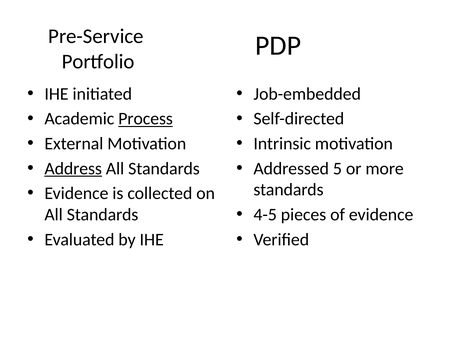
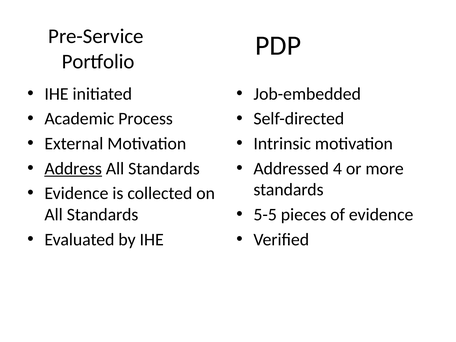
Process underline: present -> none (146, 119)
5: 5 -> 4 (337, 169)
4-5: 4-5 -> 5-5 (265, 215)
